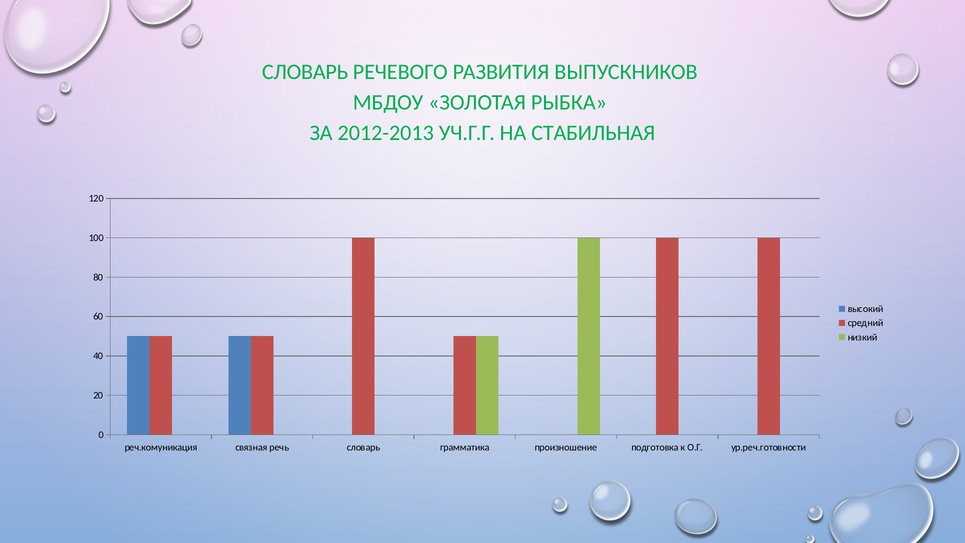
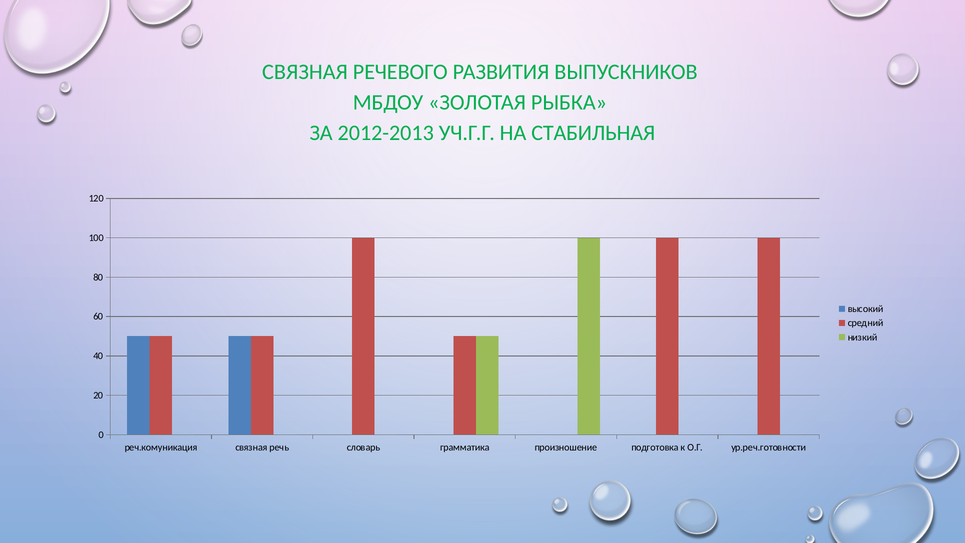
СЛОВАРЬ: СЛОВАРЬ -> СВЯЗНАЯ (305, 72)
